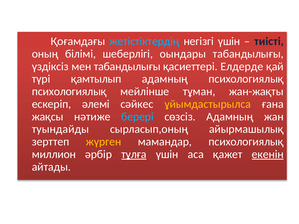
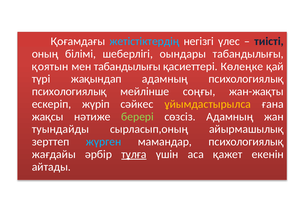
негізгі үшін: үшін -> үлес (229, 41)
үздіксіз: үздіксіз -> қоятын (50, 66)
Елдерде: Елдерде -> Көлеңке (242, 66)
қамтылып: қамтылып -> жақындап (96, 79)
тұман: тұман -> соңғы (199, 92)
әлемі: әлемі -> жүріп (96, 104)
берері colour: light blue -> light green (137, 117)
жүрген colour: yellow -> light blue (104, 142)
миллион: миллион -> жағдайы (54, 154)
екенін underline: present -> none (268, 154)
